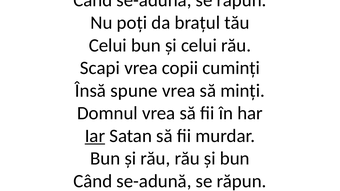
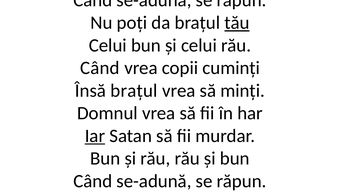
tău underline: none -> present (237, 23)
Scapi: Scapi -> Când (100, 68)
Însă spune: spune -> brațul (134, 91)
